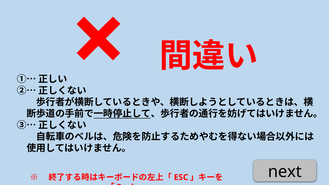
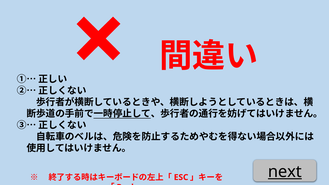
next underline: none -> present (285, 172)
